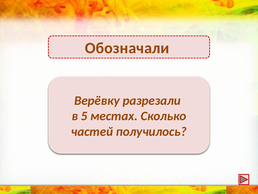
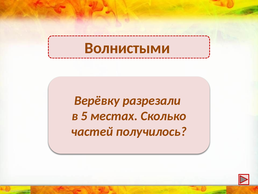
Обозначали: Обозначали -> Волнистыми (127, 48)
